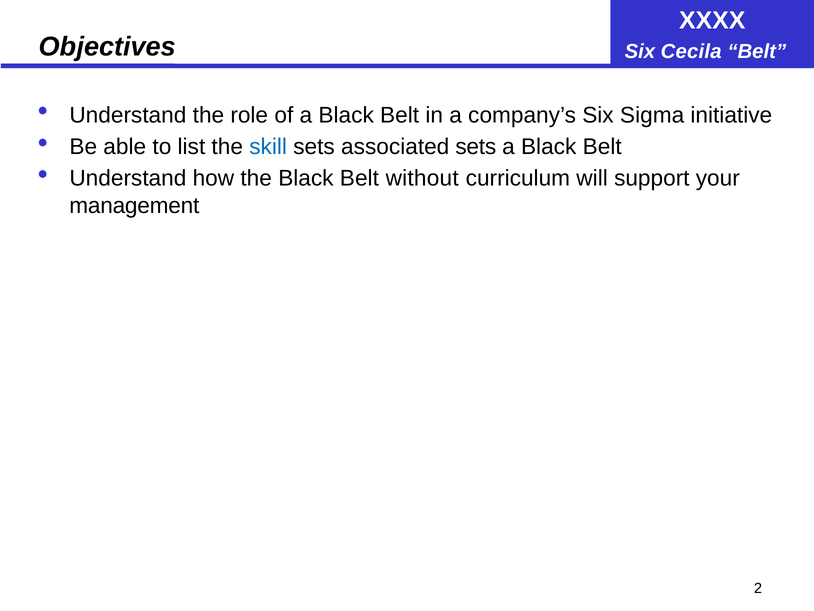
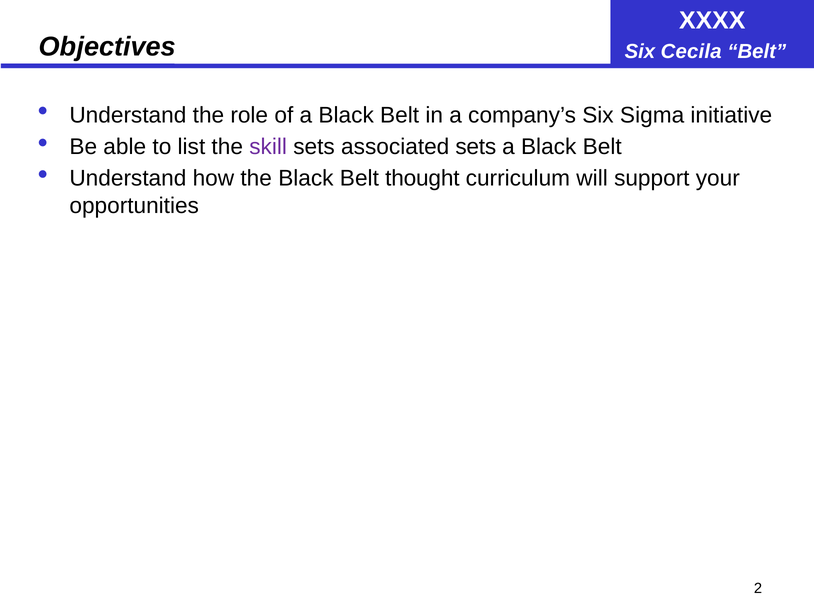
skill colour: blue -> purple (268, 147)
without: without -> thought (422, 178)
management: management -> opportunities (134, 206)
